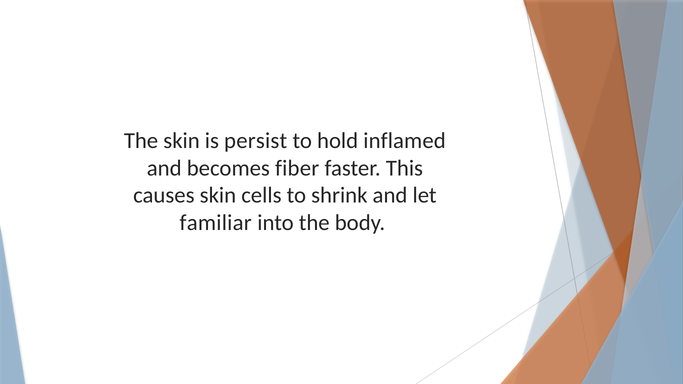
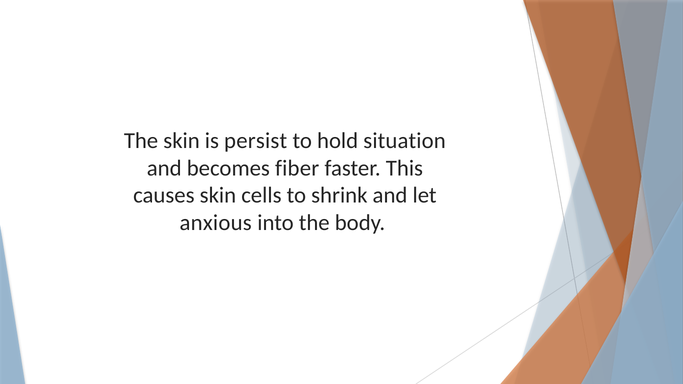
inflamed: inflamed -> situation (405, 141)
familiar: familiar -> anxious (216, 223)
